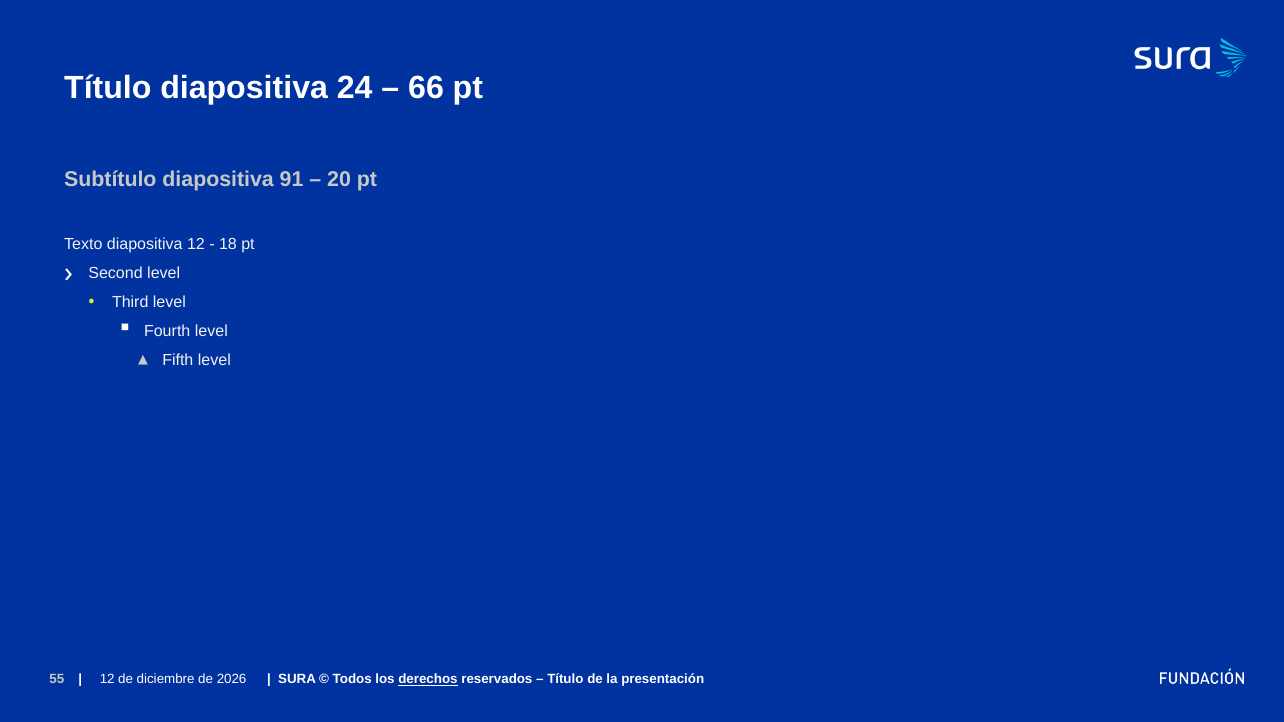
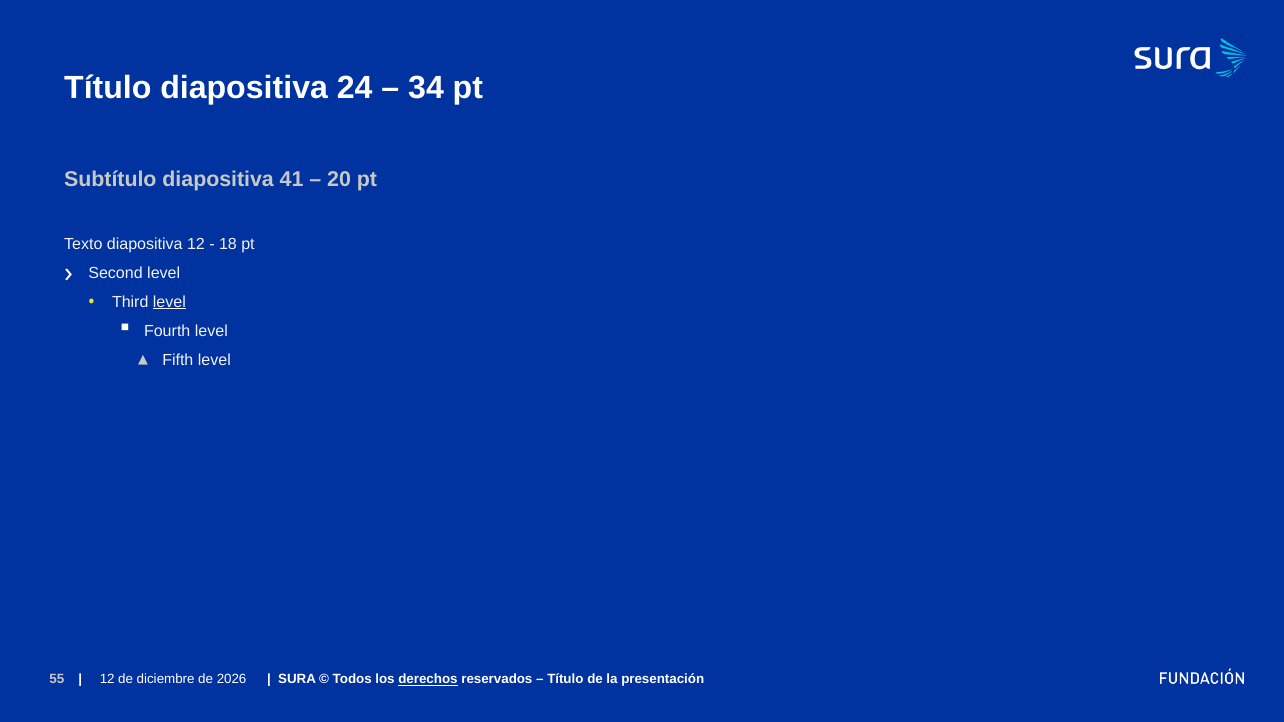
66: 66 -> 34 (426, 88)
91: 91 -> 41 (292, 179)
level underline: none -> present (169, 302)
